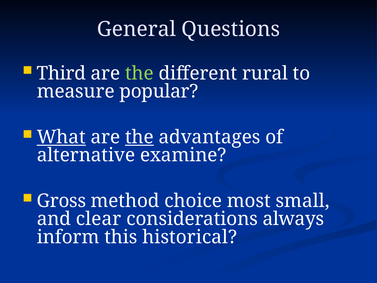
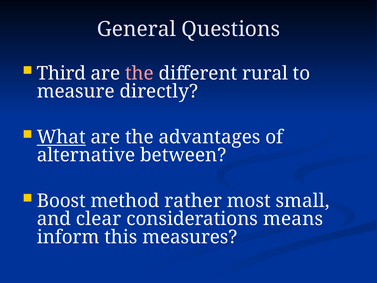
the colour: light green -> pink (139, 73)
popular: popular -> directly (159, 91)
the underline: present -> none (139, 137)
examine: examine -> between (183, 155)
Gross: Gross -> Boost (61, 201)
choice: choice -> rather (193, 201)
always: always -> means (293, 219)
historical: historical -> measures (190, 237)
